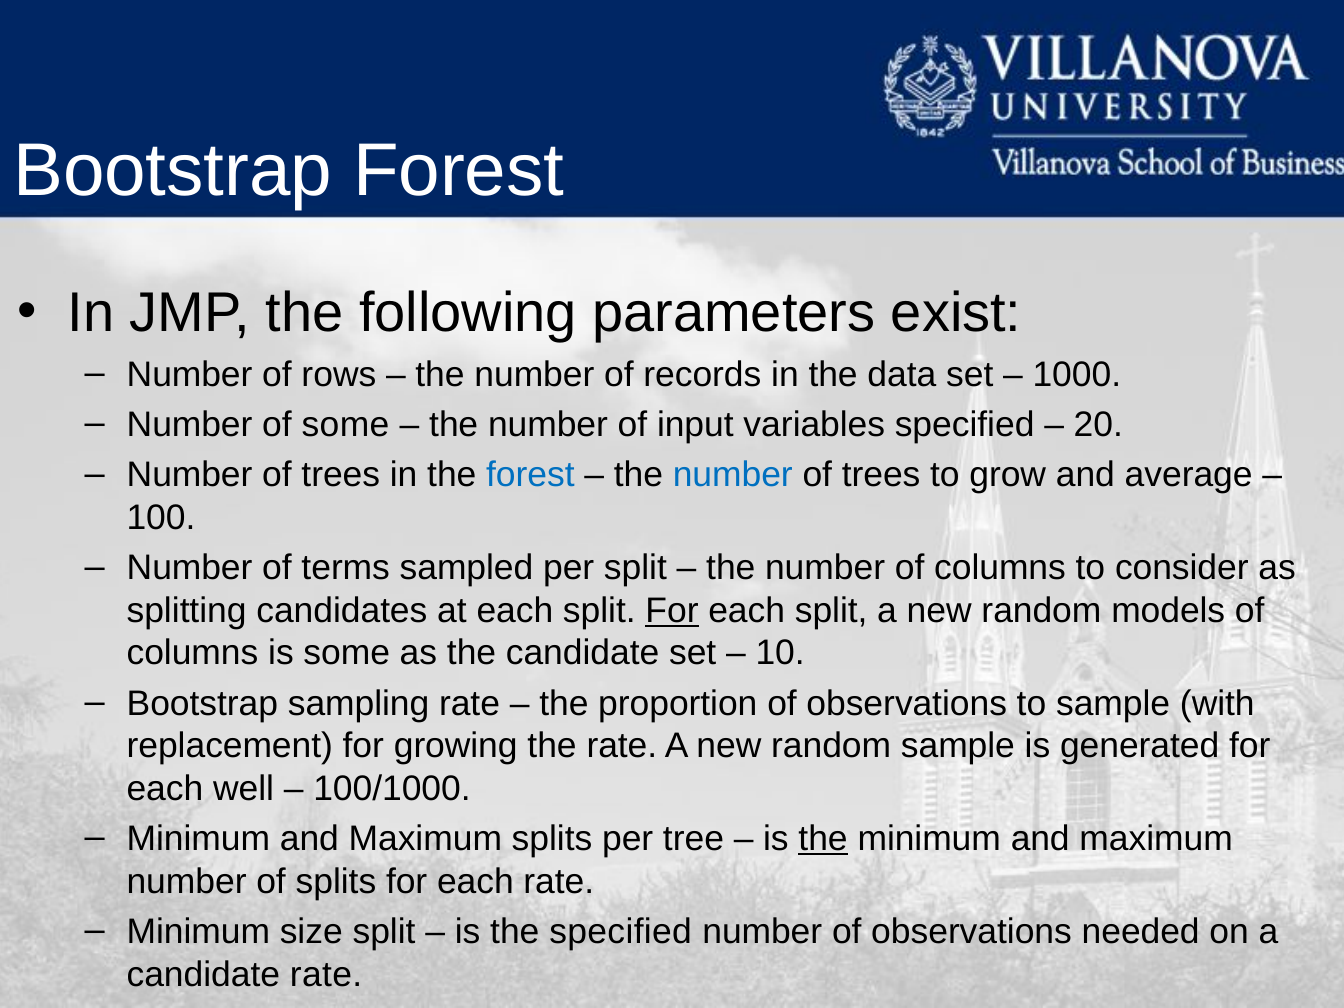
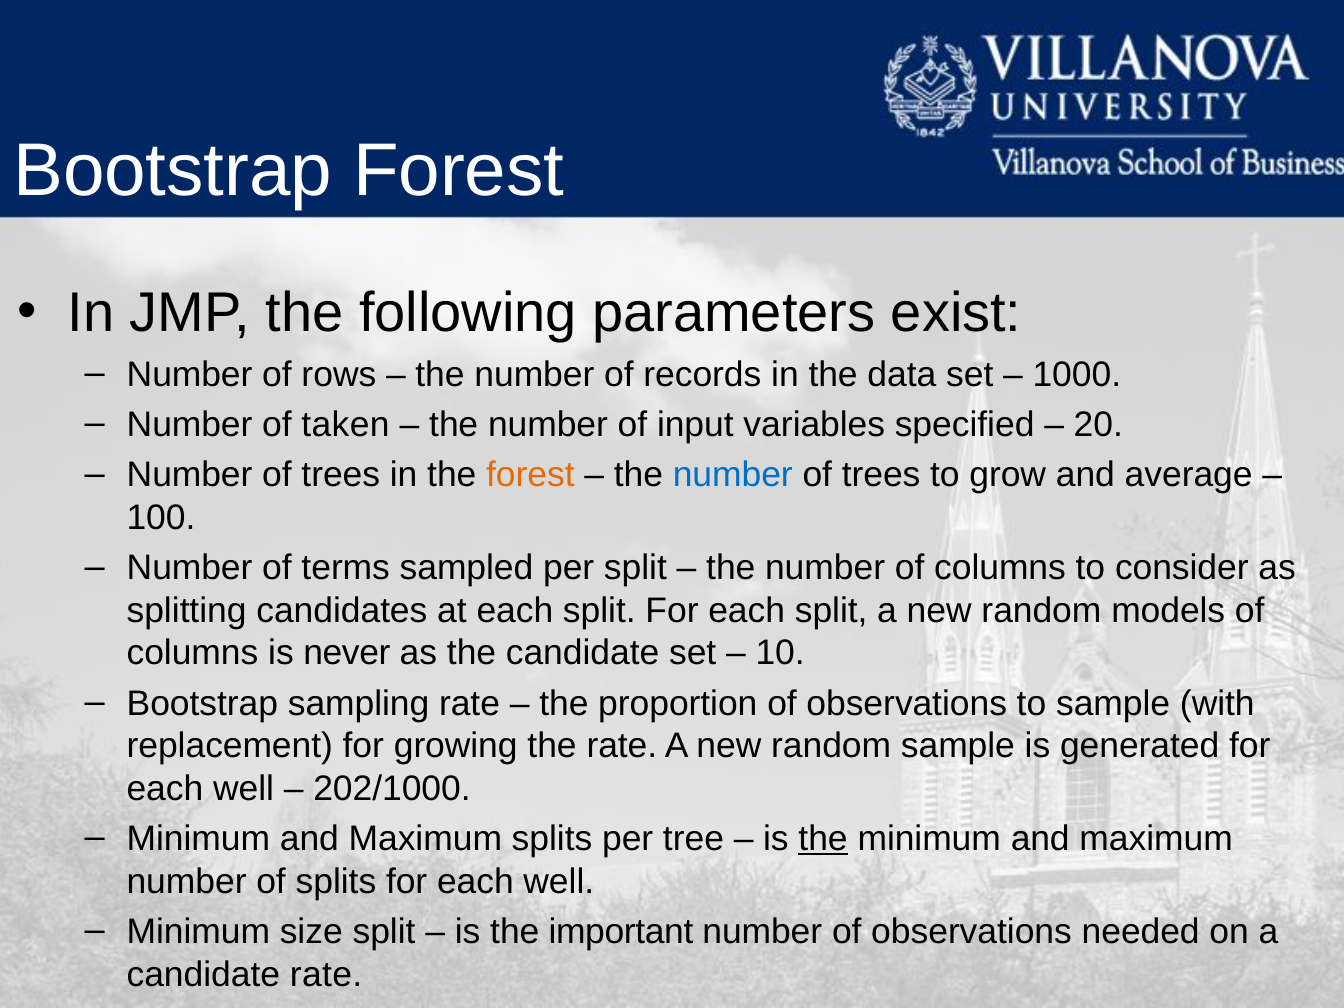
of some: some -> taken (346, 425)
forest colour: blue -> orange (530, 475)
For underline: present -> none (672, 611)
is some: some -> never (347, 653)
100/1000: 100/1000 -> 202/1000 (392, 789)
splits for each rate: rate -> well (559, 881)
the specified: specified -> important (621, 932)
